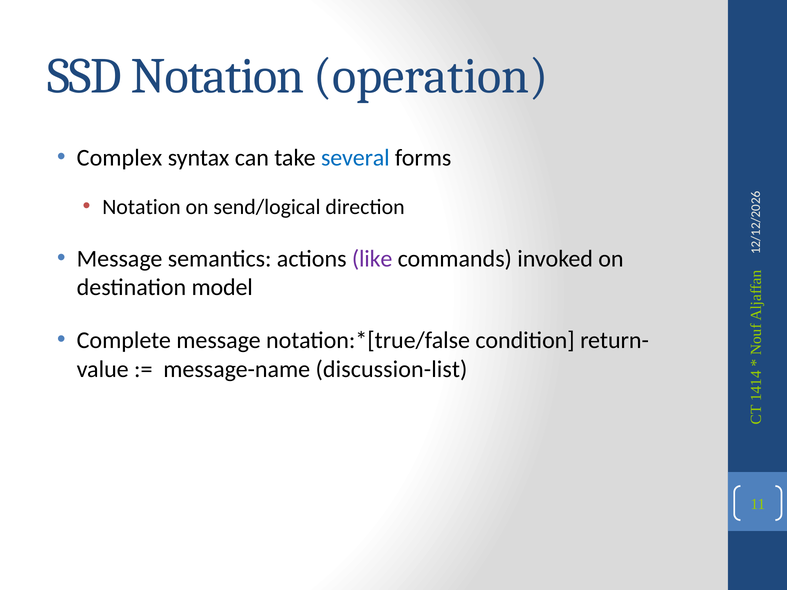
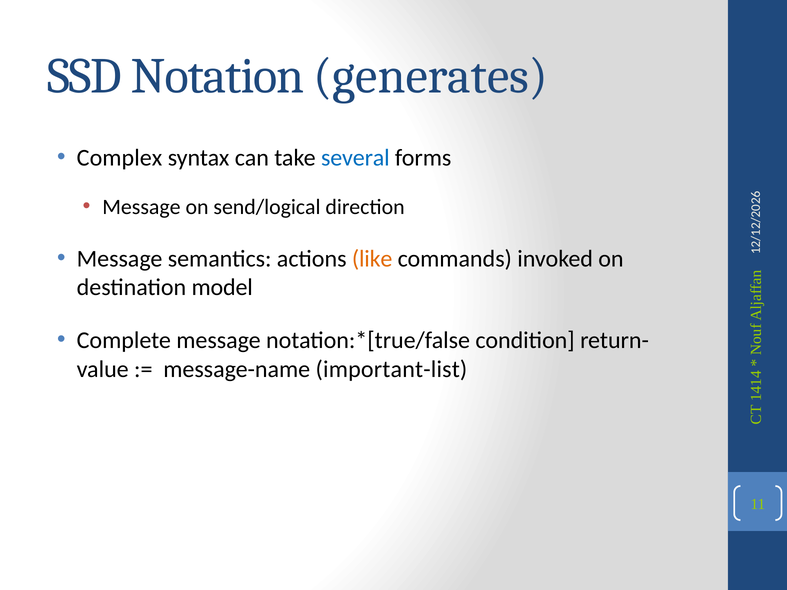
operation: operation -> generates (431, 76)
Notation: Notation -> Message (141, 207)
like colour: purple -> orange (372, 259)
discussion-list: discussion-list -> important-list (391, 369)
